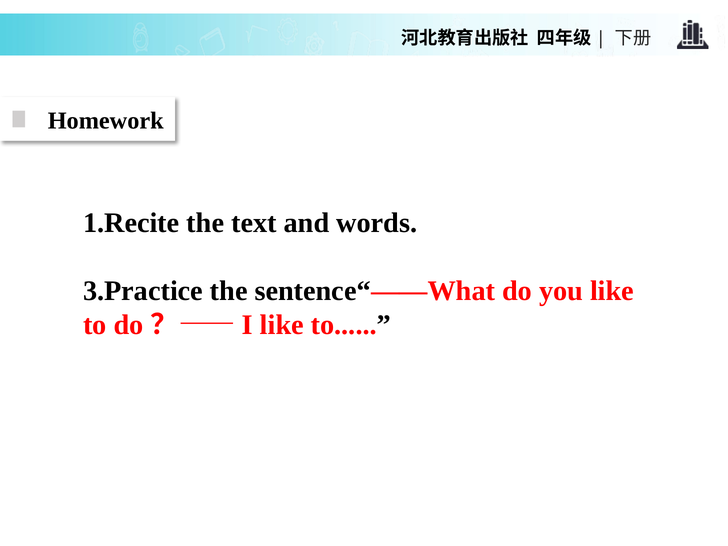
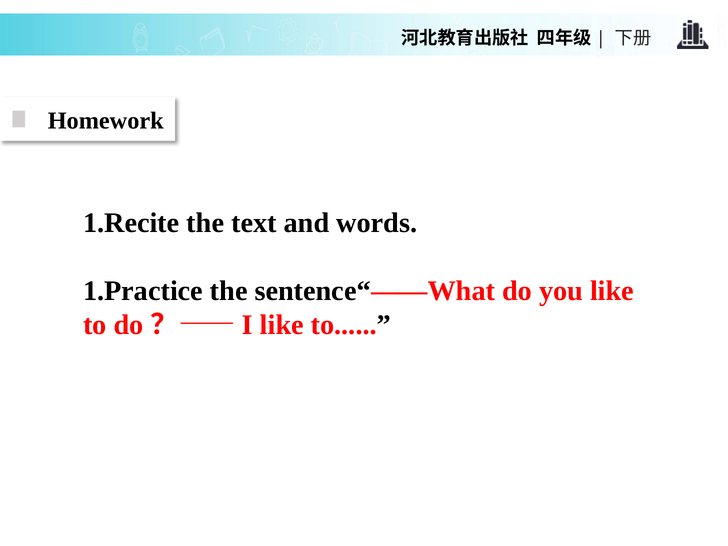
3.Practice: 3.Practice -> 1.Practice (143, 291)
